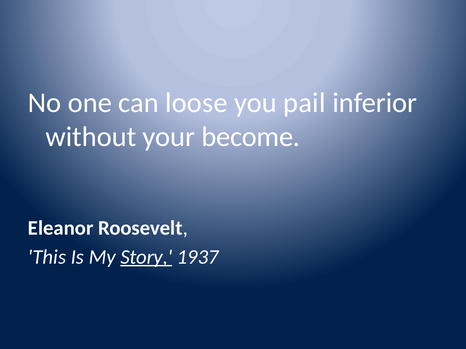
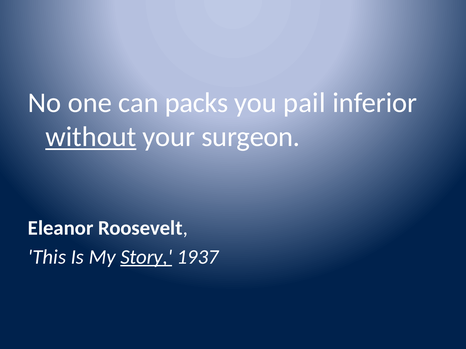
loose: loose -> packs (197, 103)
without underline: none -> present (91, 137)
become: become -> surgeon (251, 137)
